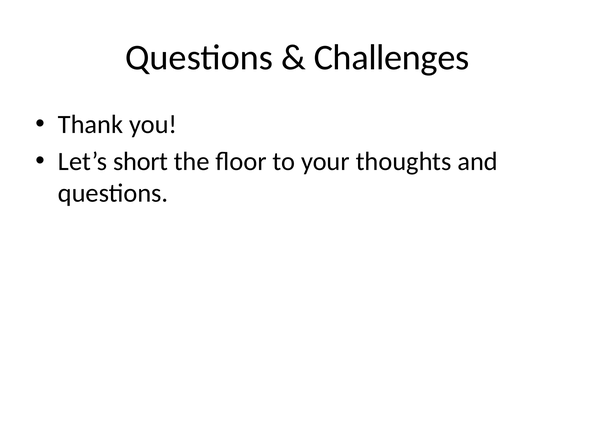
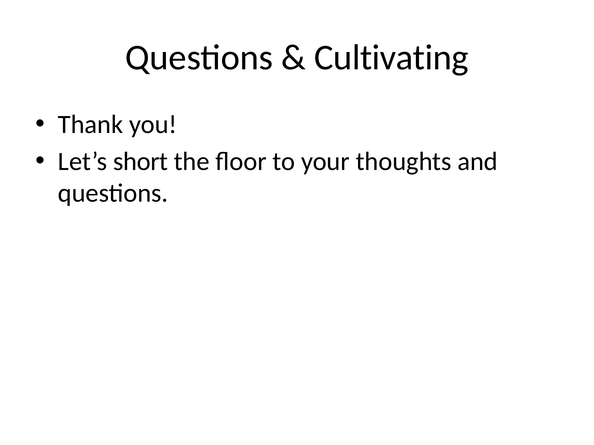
Challenges: Challenges -> Cultivating (391, 58)
